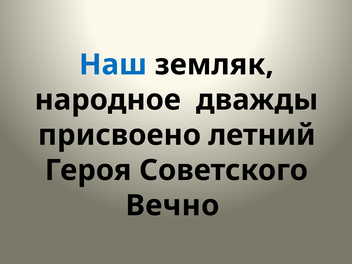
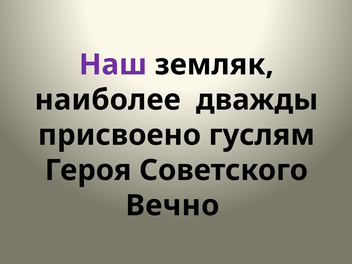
Наш colour: blue -> purple (113, 65)
народное: народное -> наиболее (108, 100)
летний: летний -> гуслям (262, 135)
